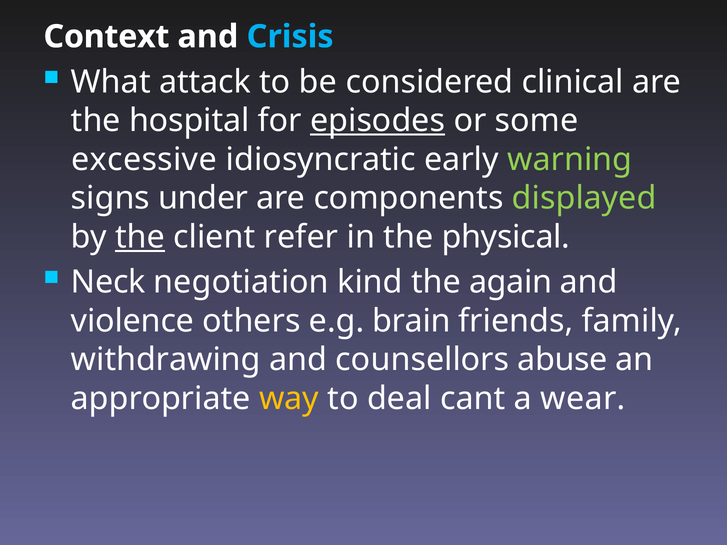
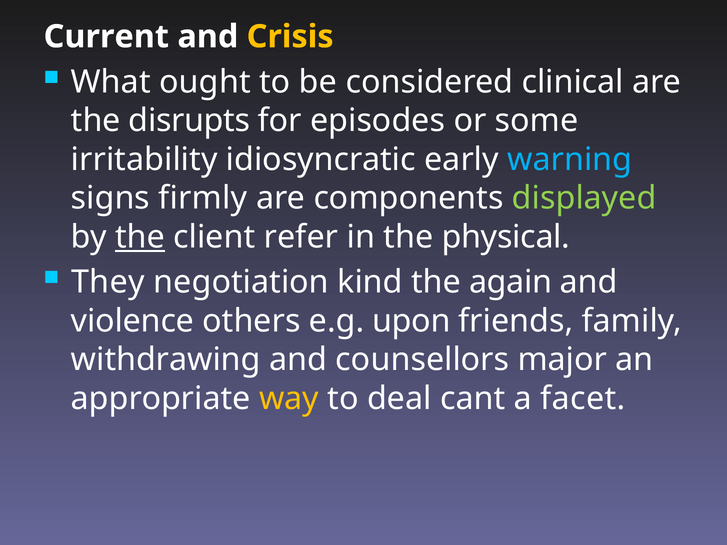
Context: Context -> Current (106, 37)
Crisis colour: light blue -> yellow (290, 37)
attack: attack -> ought (205, 82)
hospital: hospital -> disrupts (189, 121)
episodes underline: present -> none (378, 121)
excessive: excessive -> irritability (144, 159)
warning colour: light green -> light blue (570, 159)
under: under -> firmly (203, 198)
Neck: Neck -> They (108, 282)
brain: brain -> upon (411, 321)
abuse: abuse -> major (562, 360)
wear: wear -> facet (583, 399)
